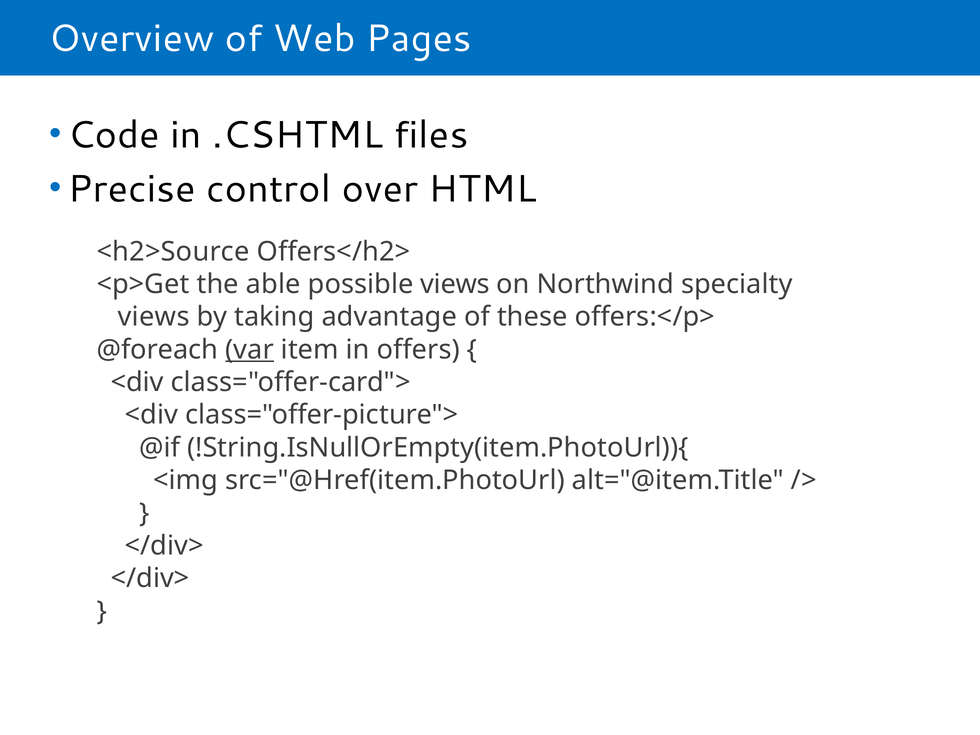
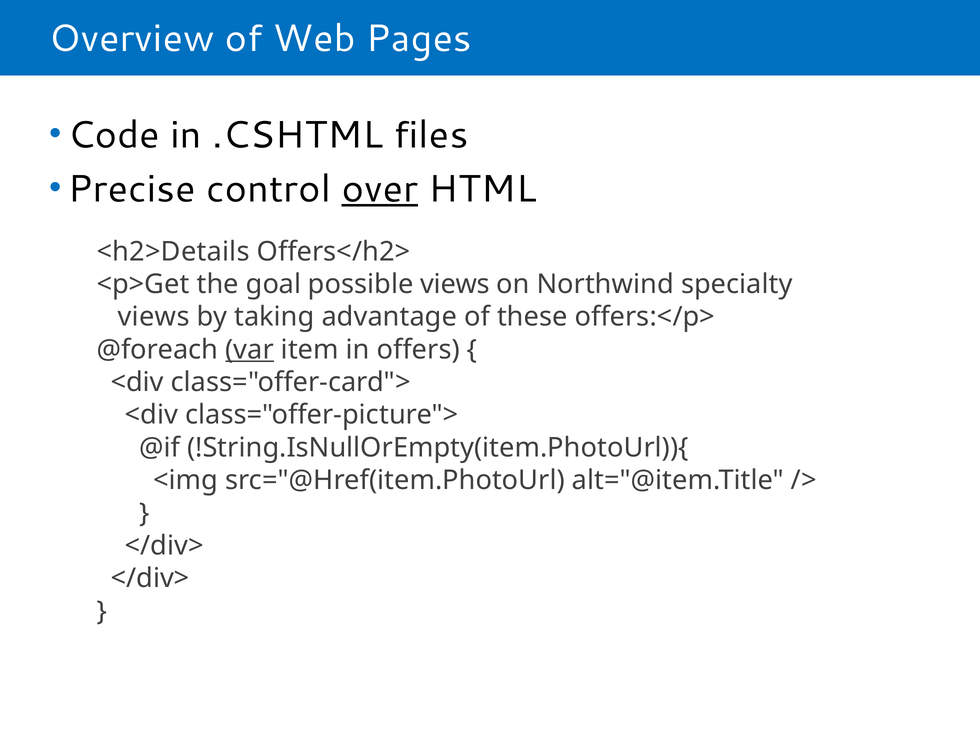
over underline: none -> present (380, 189)
<h2>Source: <h2>Source -> <h2>Details (173, 252)
able: able -> goal (273, 284)
